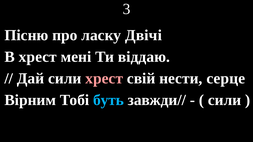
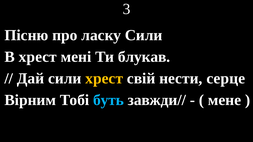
ласку Двічі: Двічі -> Сили (144, 35)
віддаю: віддаю -> блукав (144, 57)
хрест colour: pink -> yellow (104, 79)
сили: сили -> мене (225, 100)
